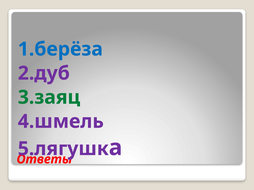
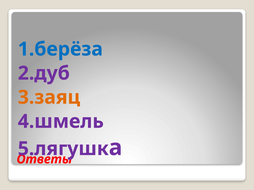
3.заяц colour: green -> orange (49, 98)
